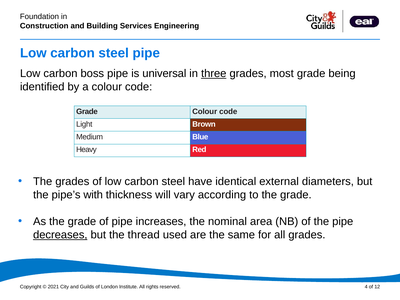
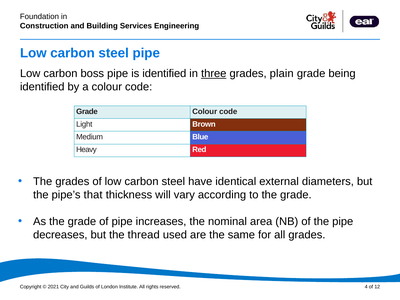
is universal: universal -> identified (164, 74)
most: most -> plain (282, 74)
with: with -> that (93, 195)
decreases underline: present -> none (60, 235)
